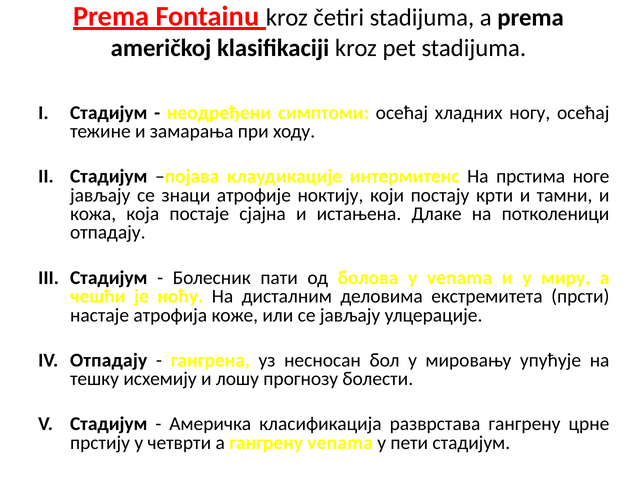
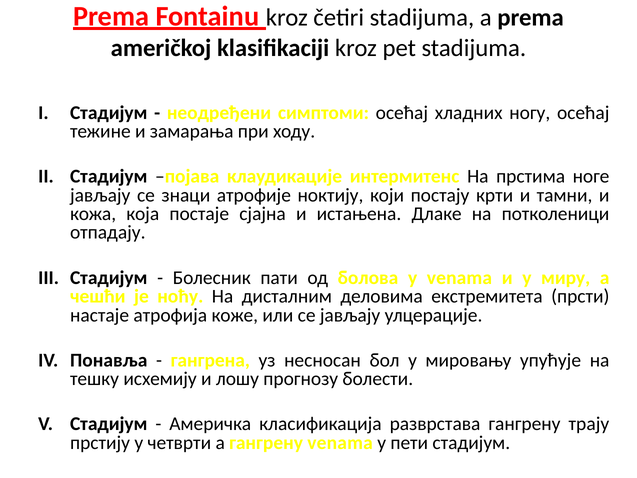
Отпадају: Отпадају -> Понавља (109, 360)
црне: црне -> трају (589, 424)
